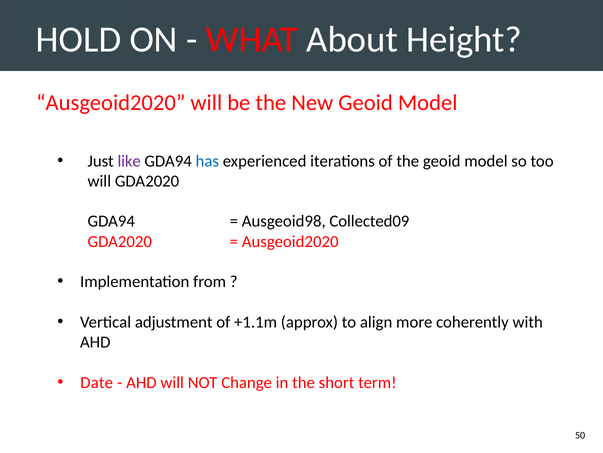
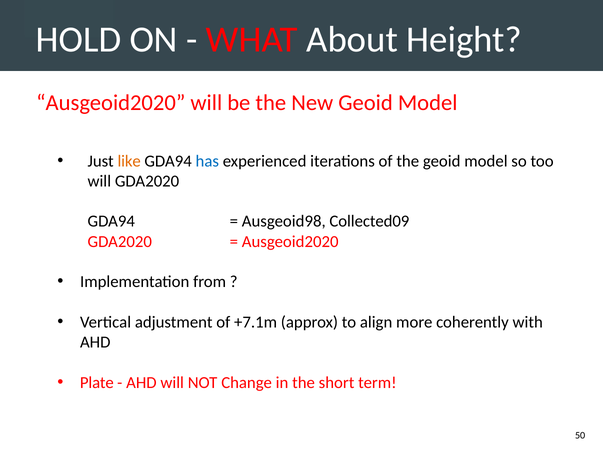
like colour: purple -> orange (129, 161)
+1.1m: +1.1m -> +7.1m (256, 322)
Date: Date -> Plate (97, 382)
